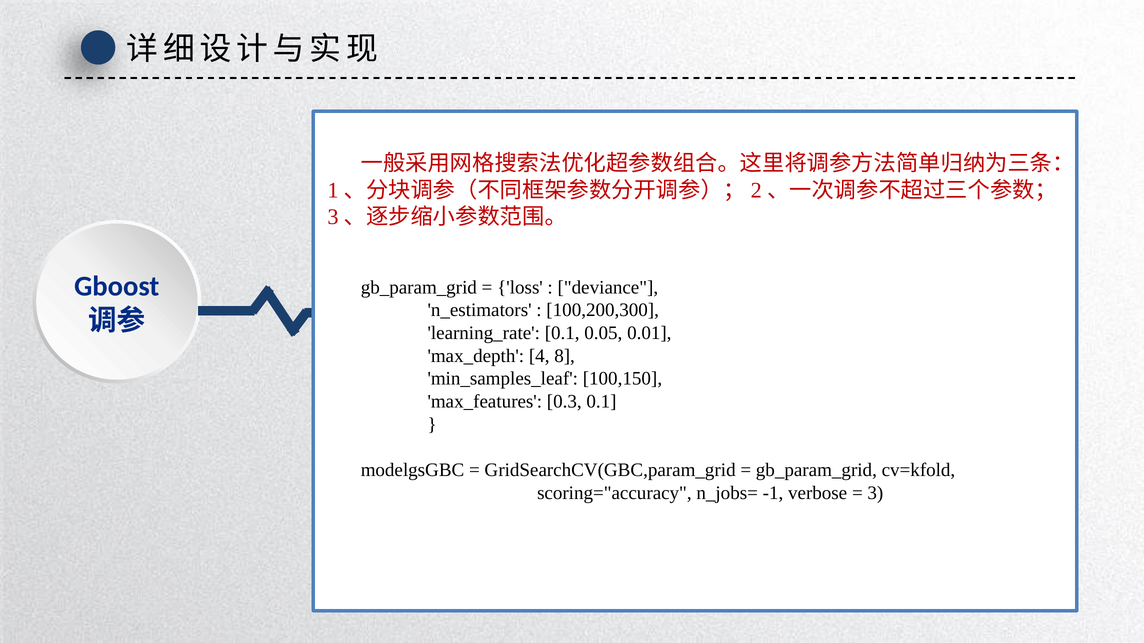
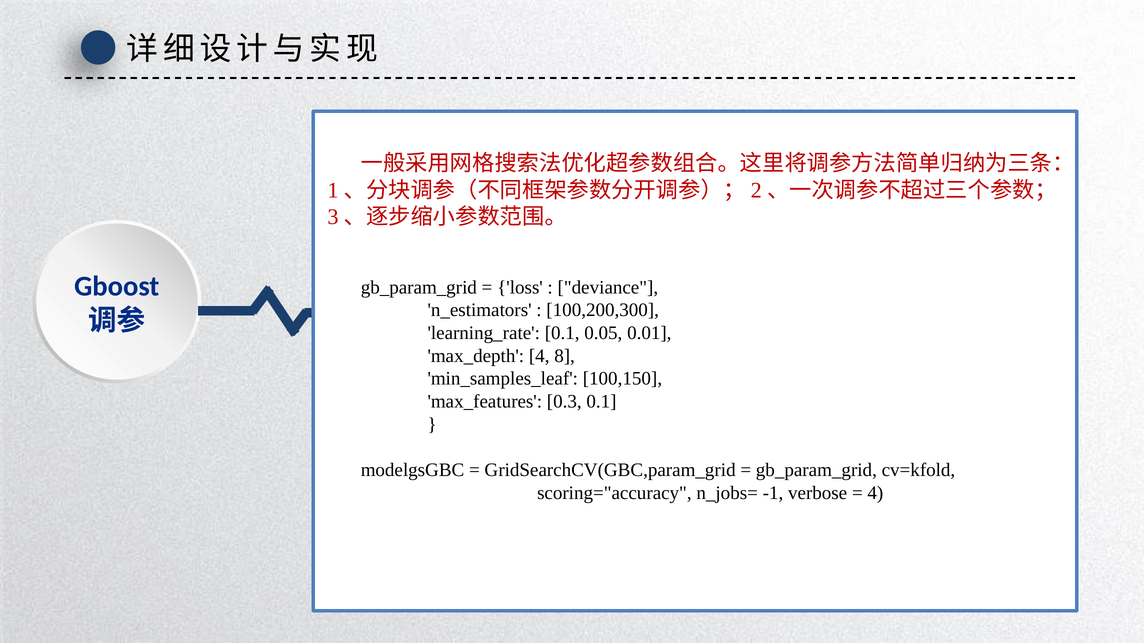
3: 3 -> 4 (875, 493)
